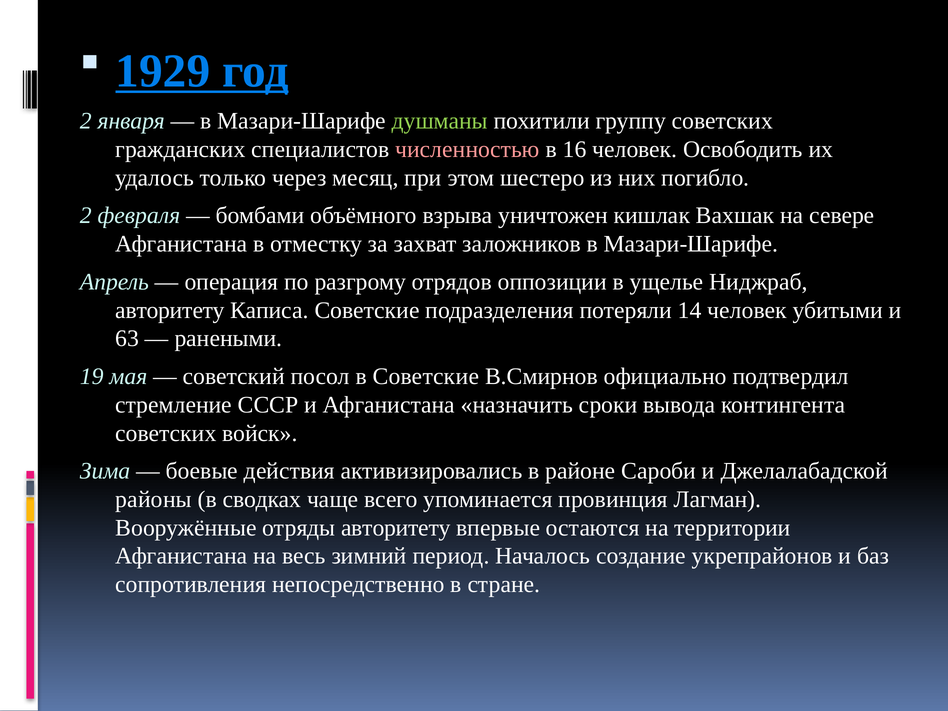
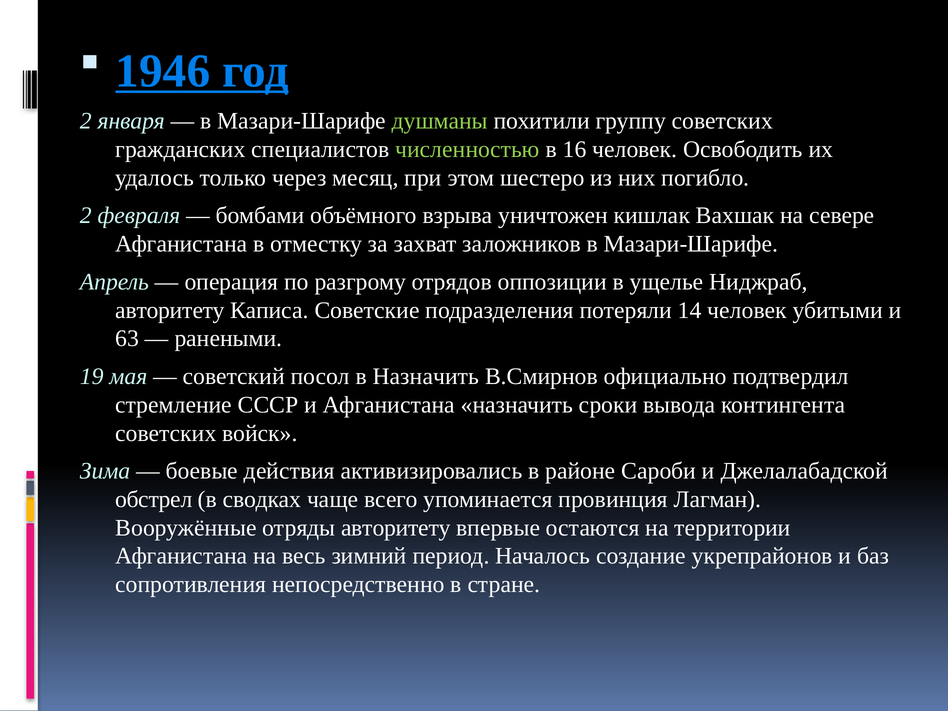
1929: 1929 -> 1946 (163, 71)
численностью colour: pink -> light green (467, 150)
в Советские: Советские -> Назначить (426, 376)
районы: районы -> обстрел (154, 499)
